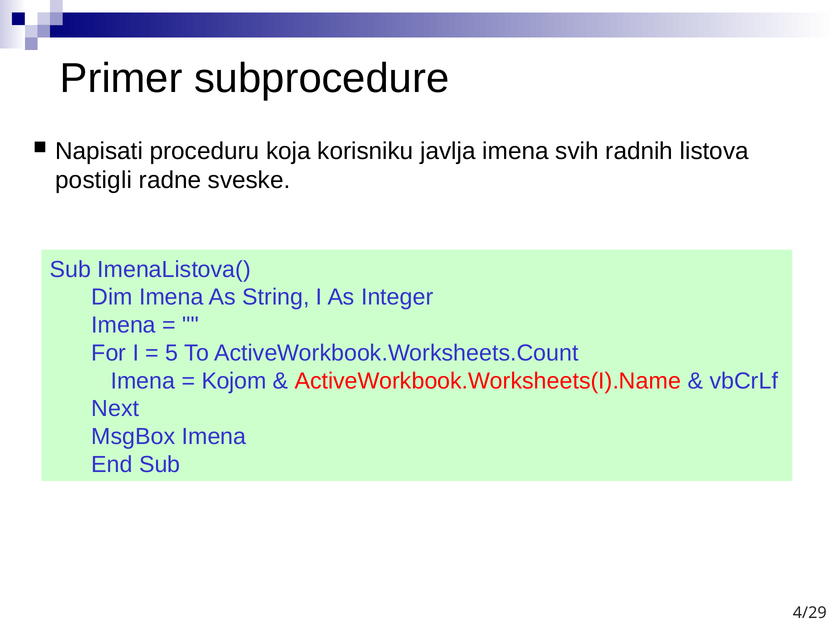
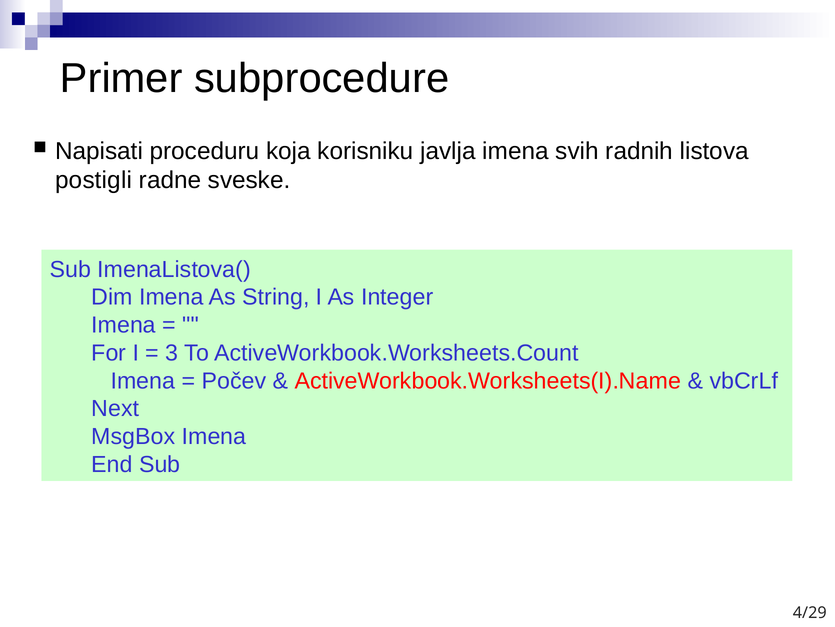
5: 5 -> 3 (172, 353)
Kojom: Kojom -> Počev (234, 380)
